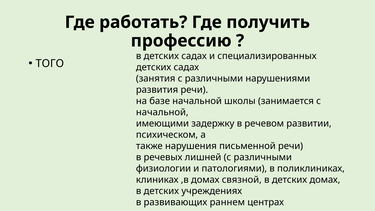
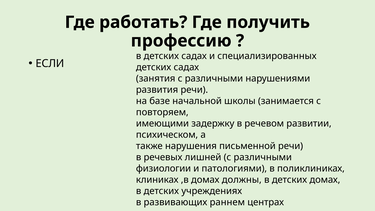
ТОГО: ТОГО -> ЕСЛИ (50, 63)
начальной: начальной -> повторяем (162, 112)
связной: связной -> должны (242, 180)
